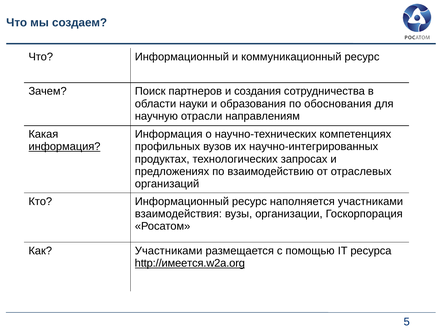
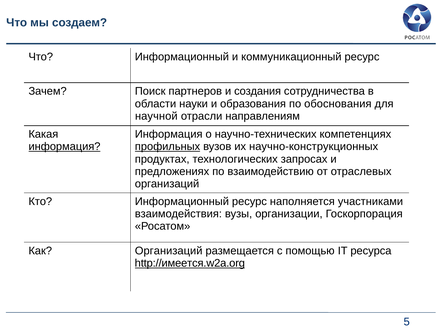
научную: научную -> научной (156, 116)
профильных underline: none -> present (168, 146)
научно-интегрированных: научно-интегрированных -> научно-конструкционных (314, 146)
Как Участниками: Участниками -> Организаций (169, 250)
